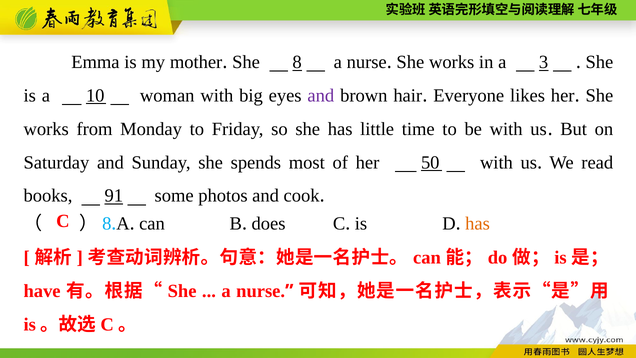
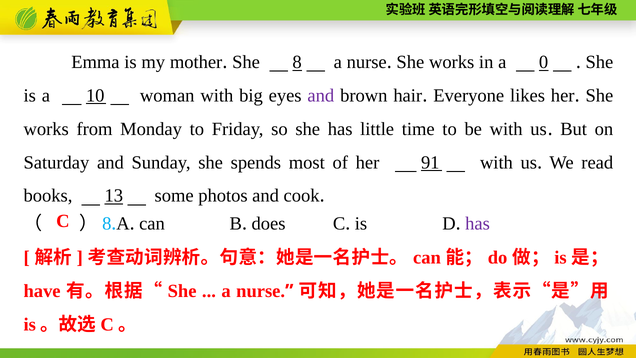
3: 3 -> 0 (544, 62)
50: 50 -> 91 (430, 162)
91: 91 -> 13 (114, 196)
has colour: orange -> purple (478, 224)
